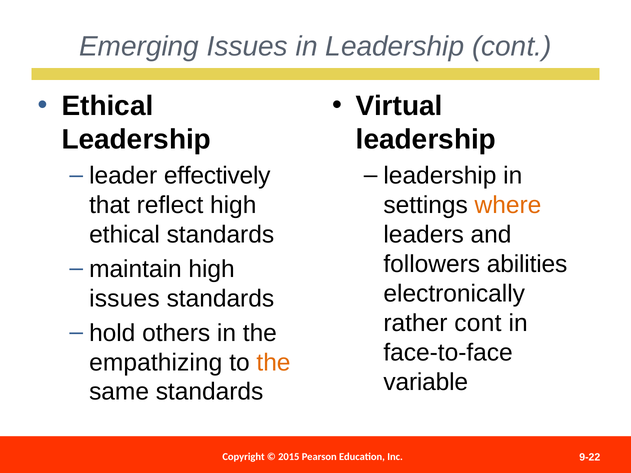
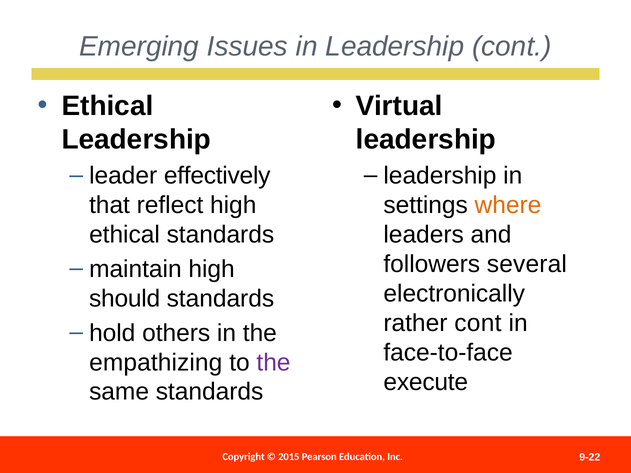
abilities: abilities -> several (527, 264)
issues: issues -> should (125, 299)
the colour: orange -> purple (273, 363)
variable: variable -> execute (426, 382)
